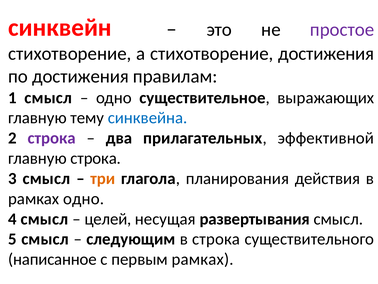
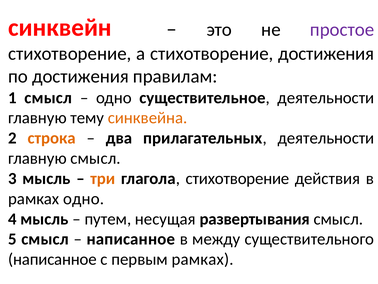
существительное выражающих: выражающих -> деятельности (326, 98)
cинквейна colour: blue -> orange (148, 118)
строка colour: purple -> orange (52, 138)
прилагательных эффективной: эффективной -> деятельности (326, 138)
главную строка: строка -> смысл (96, 158)
3 смысл: смысл -> мысль (46, 178)
глагола планирования: планирования -> стихотворение (237, 178)
4 смысл: смысл -> мысль (44, 219)
целей: целей -> путем (108, 219)
следующим: следующим -> написанное (131, 239)
в строка: строка -> между (216, 239)
